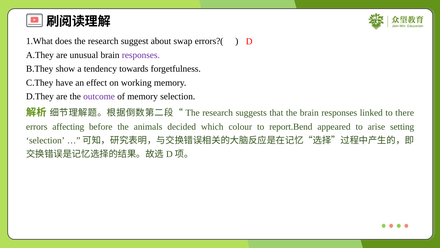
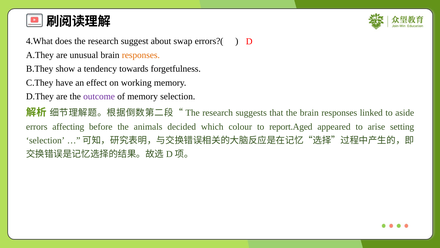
1.What: 1.What -> 4.What (39, 41)
responses colour: purple -> orange (141, 55)
there: there -> aside (405, 113)
report.Bend: report.Bend -> report.Aged (291, 126)
